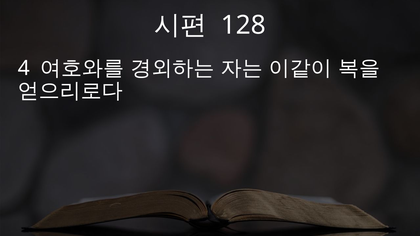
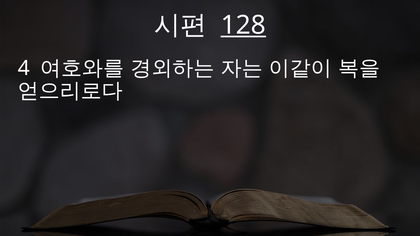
128 underline: none -> present (243, 25)
